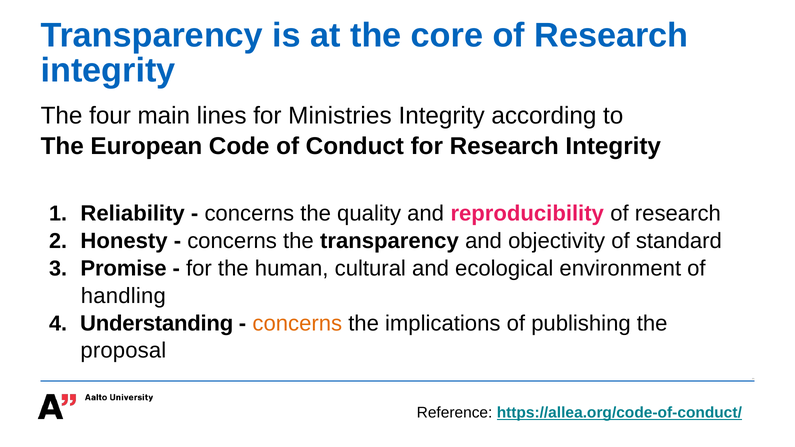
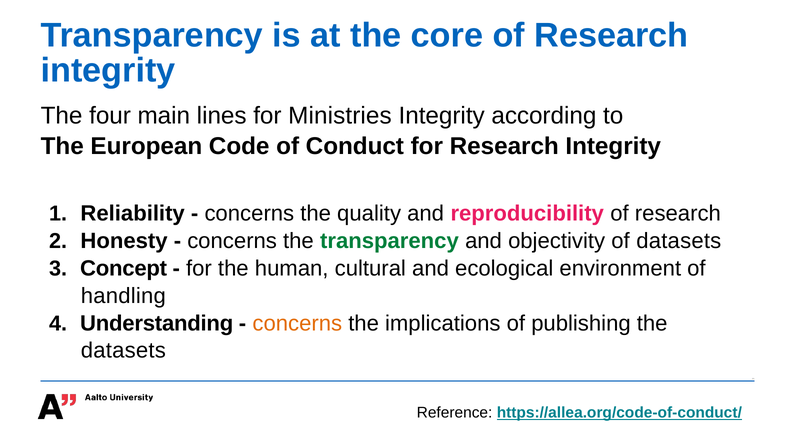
transparency colour: black -> green (389, 241)
of standard: standard -> datasets (679, 241)
Promise: Promise -> Concept (124, 269)
proposal: proposal -> datasets (123, 351)
